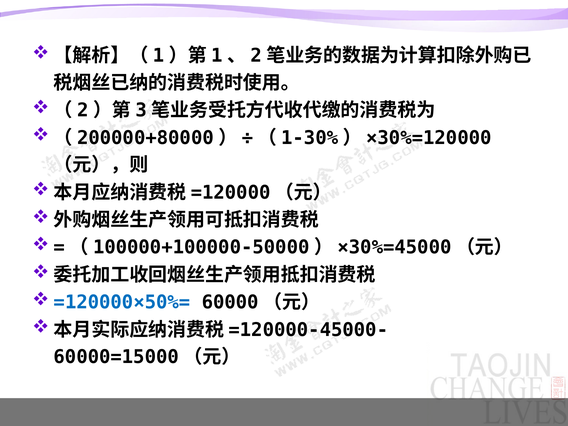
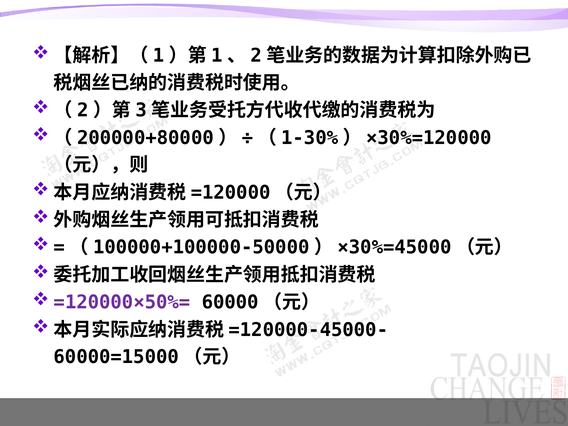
=120000×50%= colour: blue -> purple (122, 302)
